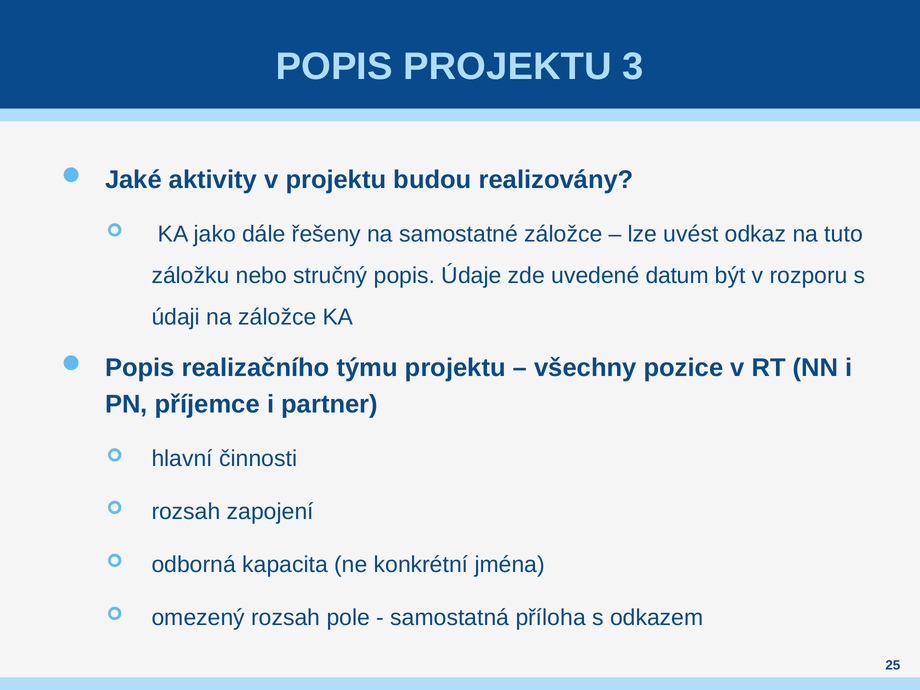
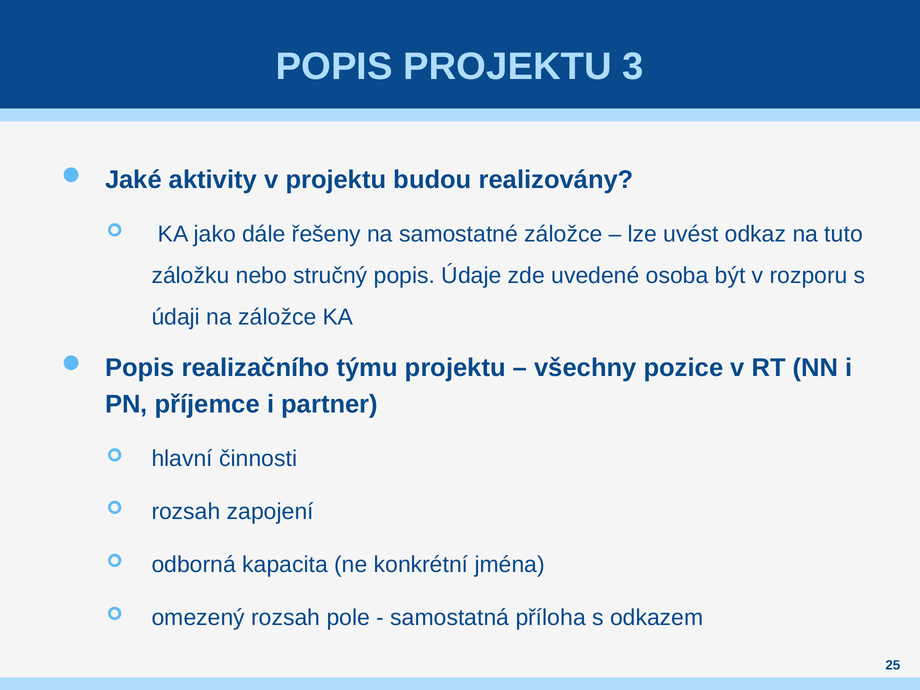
datum: datum -> osoba (677, 276)
